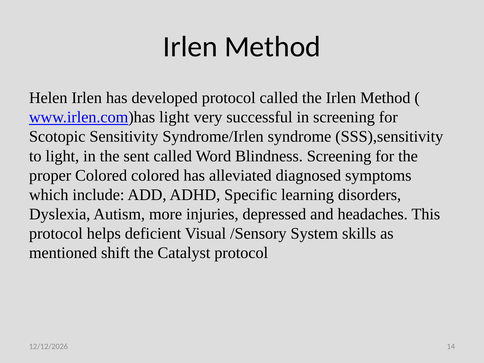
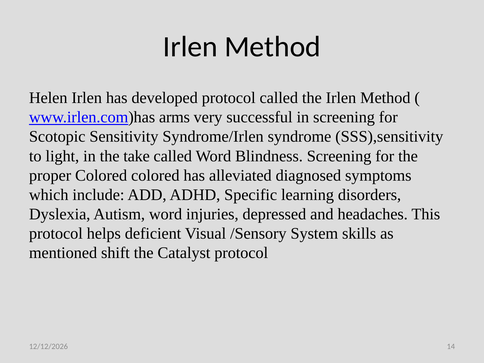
www.irlen.com)has light: light -> arms (174, 117)
sent: sent -> take (137, 156)
Autism more: more -> word (166, 214)
